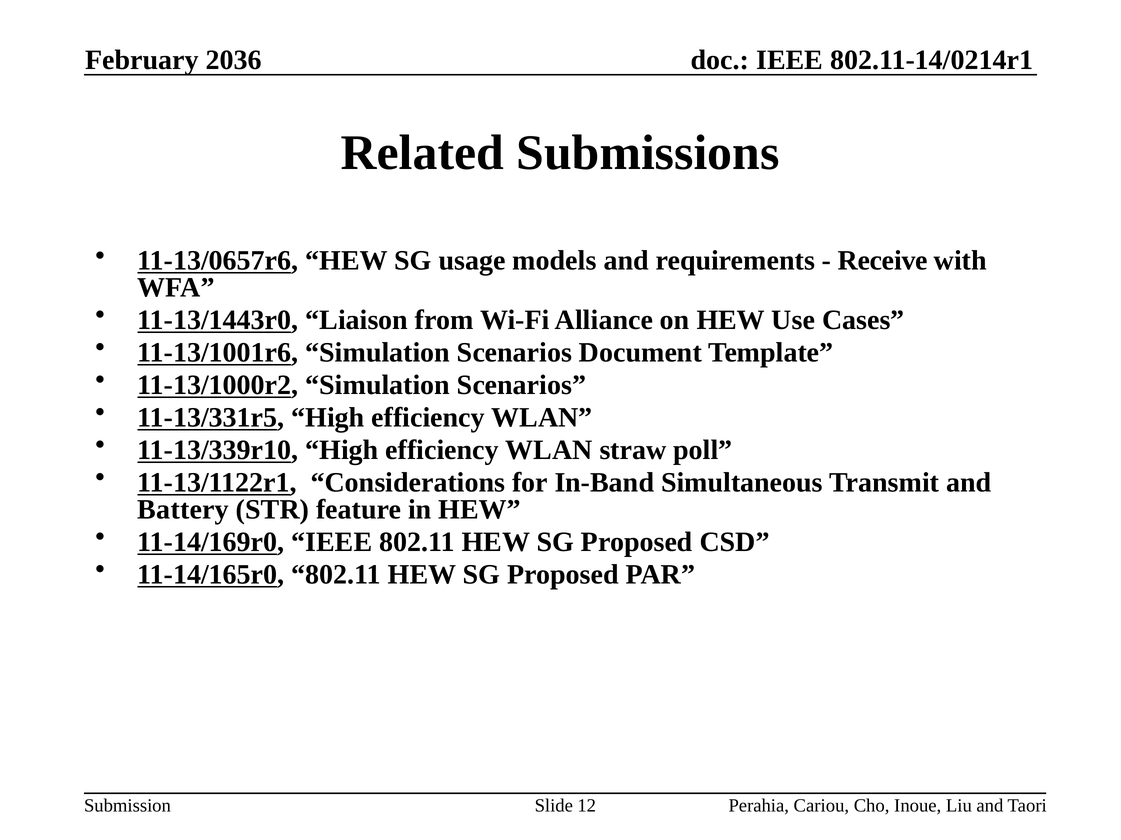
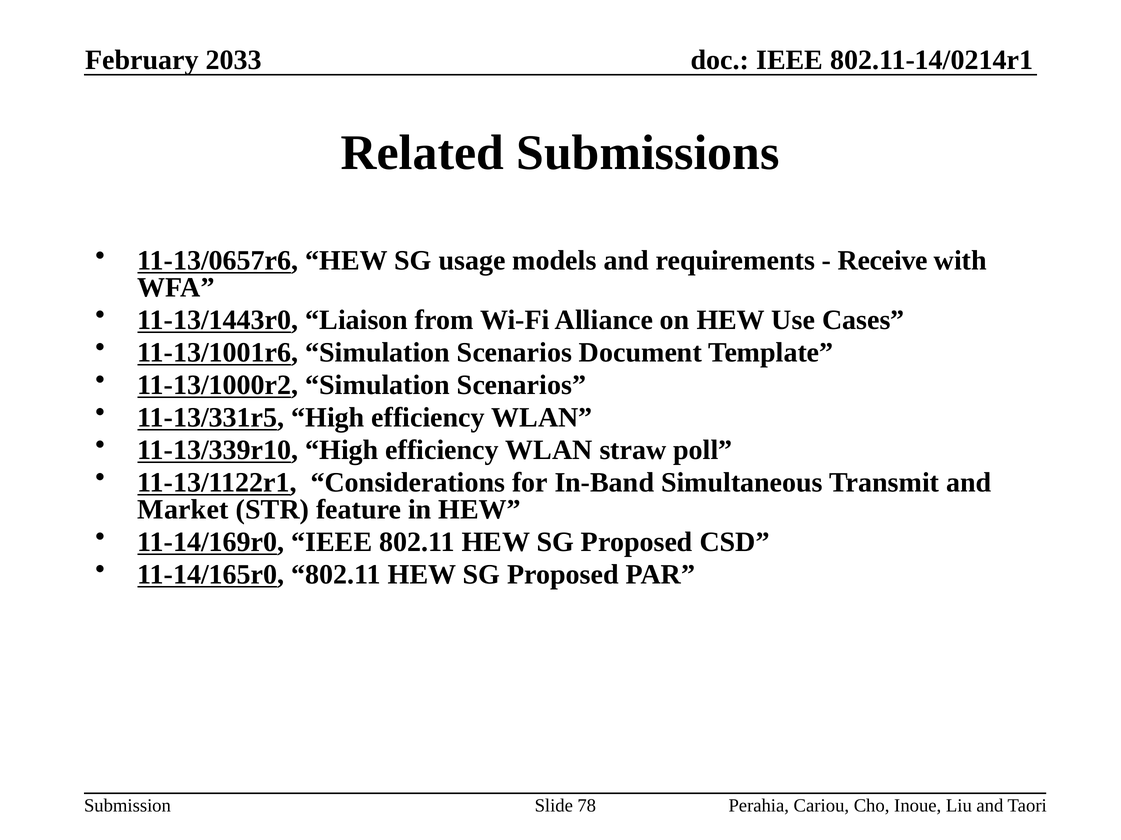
2036: 2036 -> 2033 (234, 60)
Battery: Battery -> Market (183, 510)
12: 12 -> 78 (587, 806)
